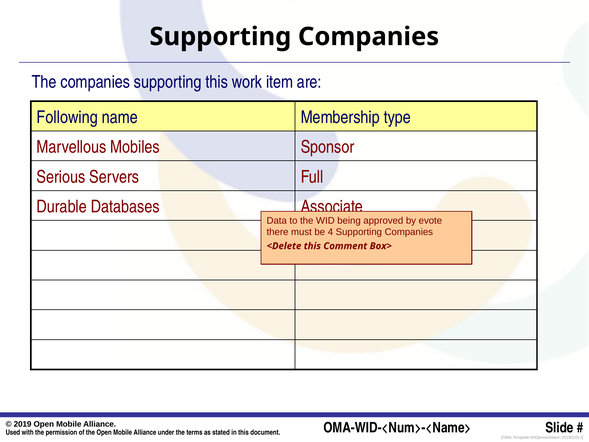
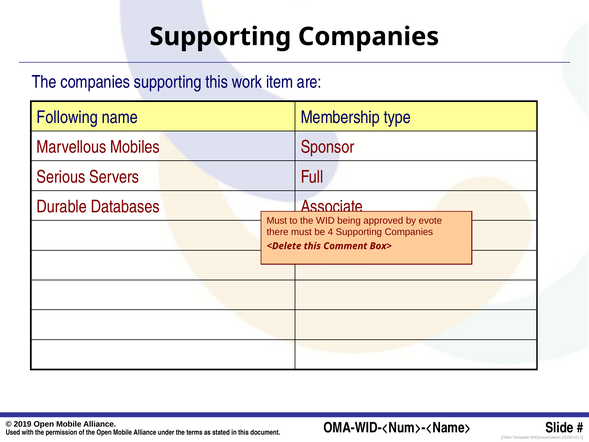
Data: Data -> Must (277, 220)
